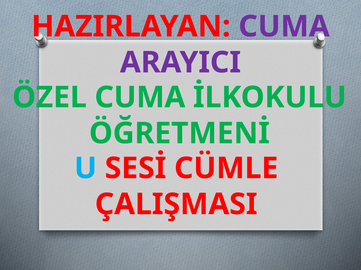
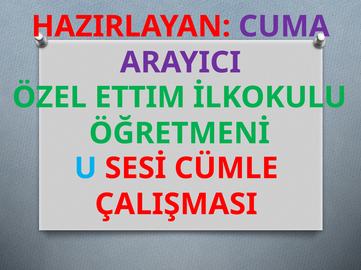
ÖZEL CUMA: CUMA -> ETTIM (140, 98)
